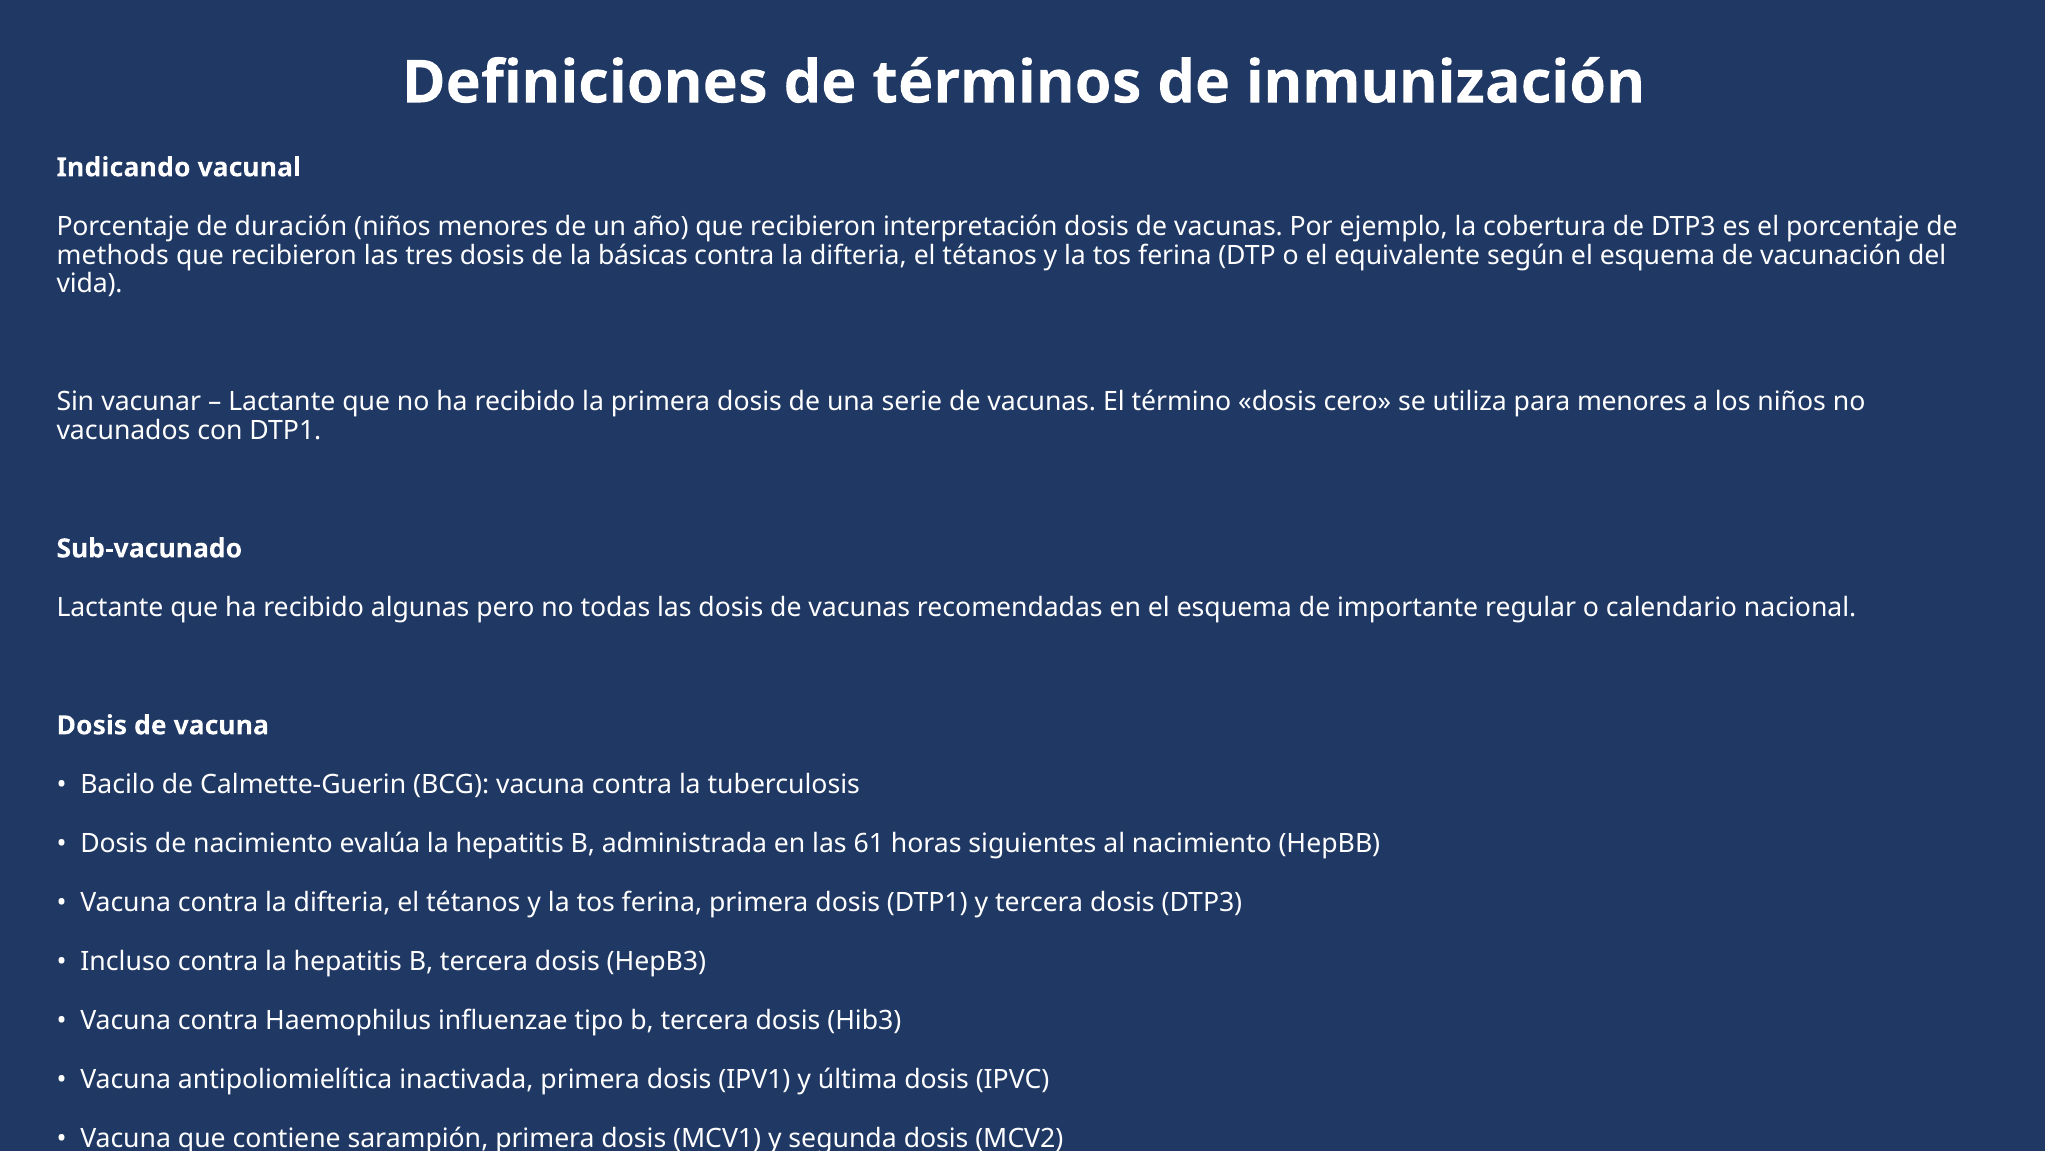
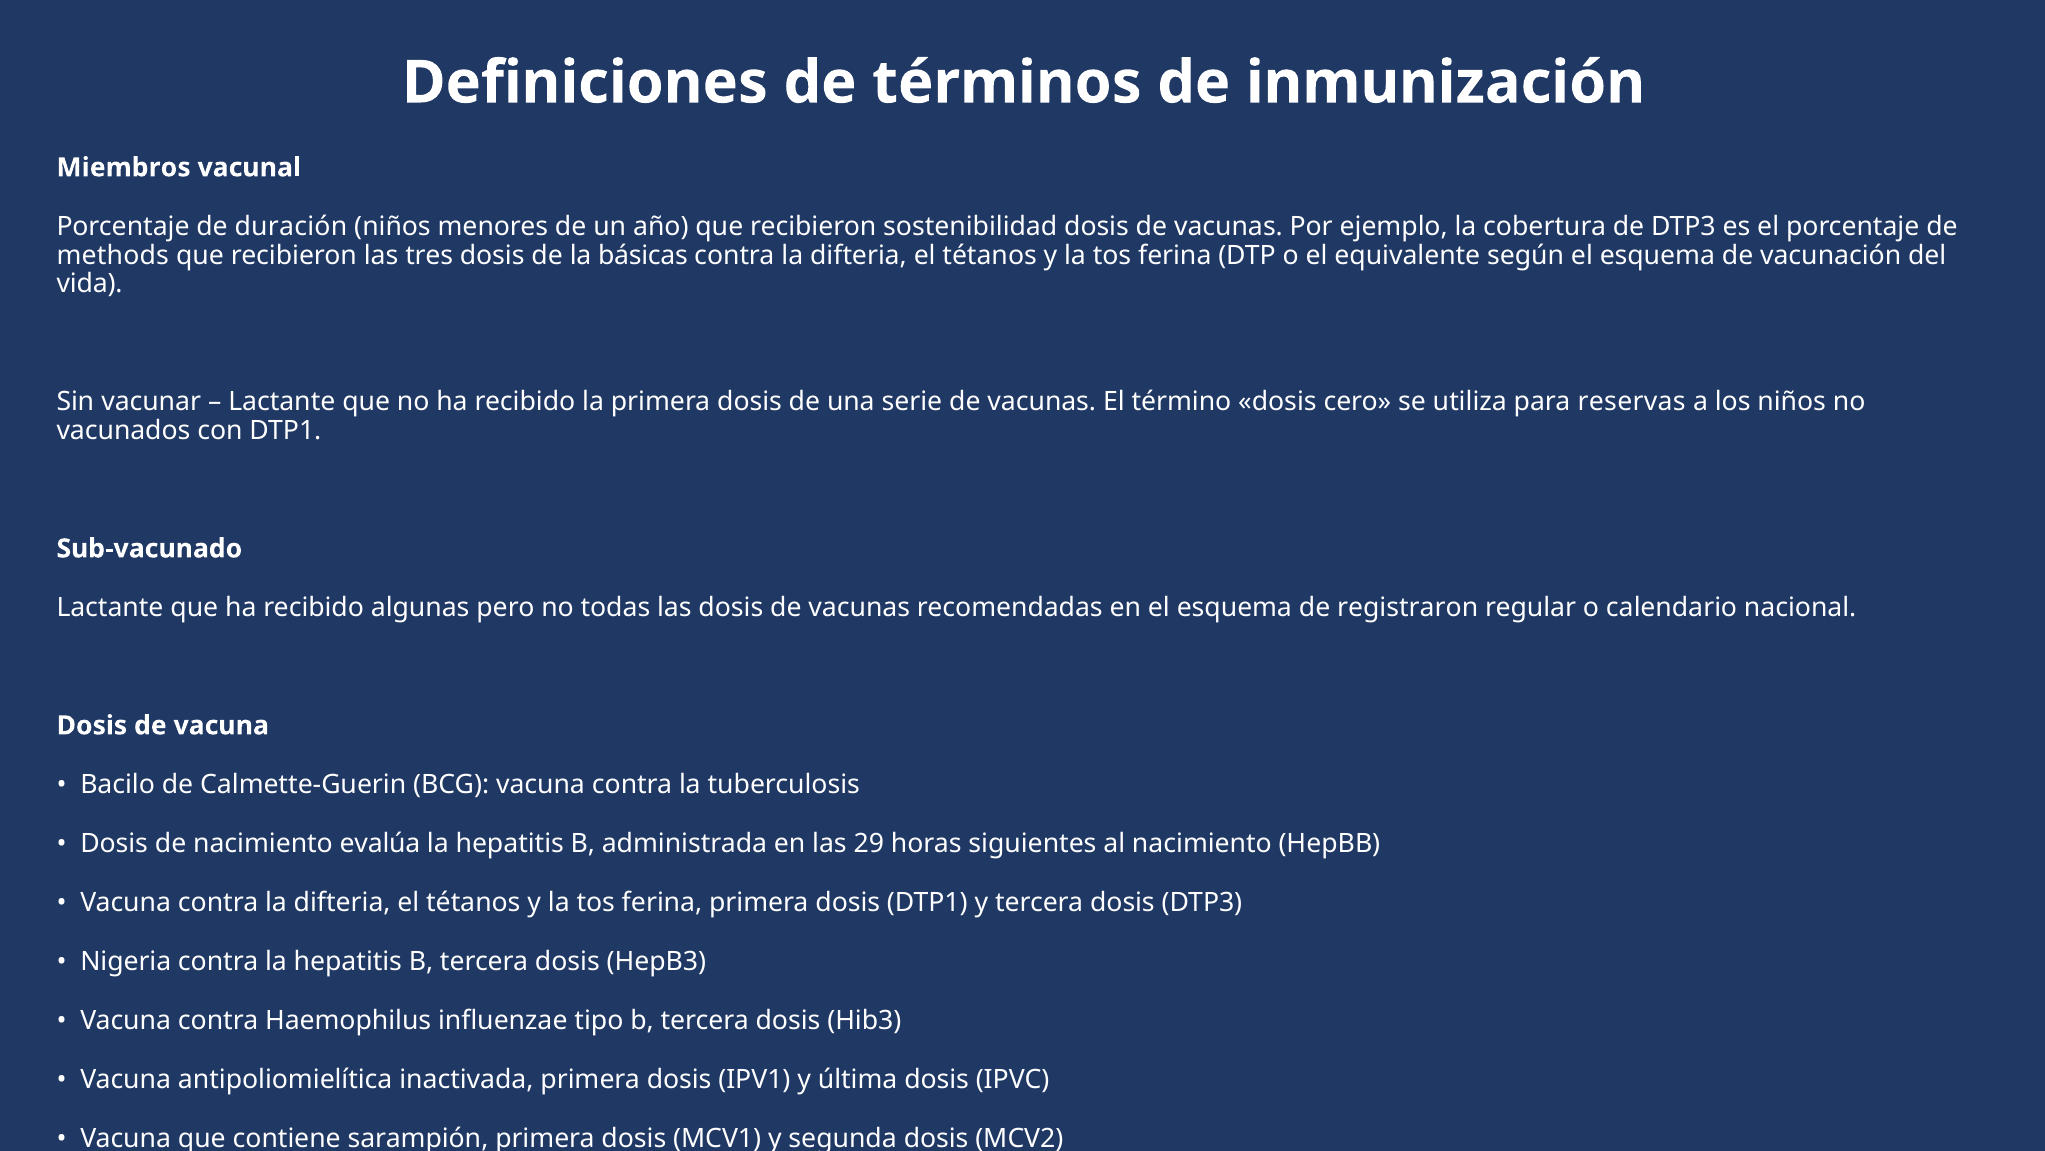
Indicando: Indicando -> Miembros (124, 167)
recibieron interpretación: interpretación -> sostenibilidad (970, 226)
para menores: menores -> reservas (1632, 402)
importante: importante -> registraron (1408, 607)
61: 61 -> 29 (869, 843)
Incluso: Incluso -> Nigeria (126, 961)
